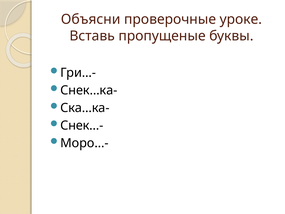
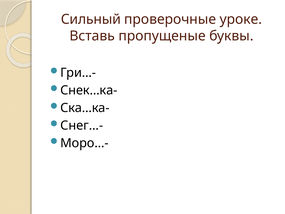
Объясни: Объясни -> Сильный (91, 19)
Снек…-: Снек…- -> Снег…- (82, 125)
